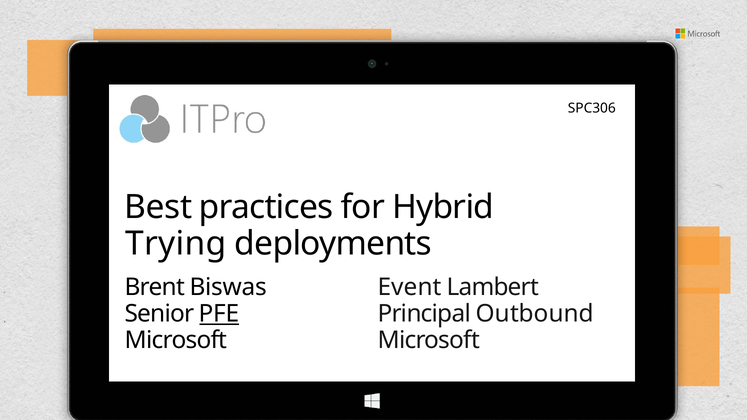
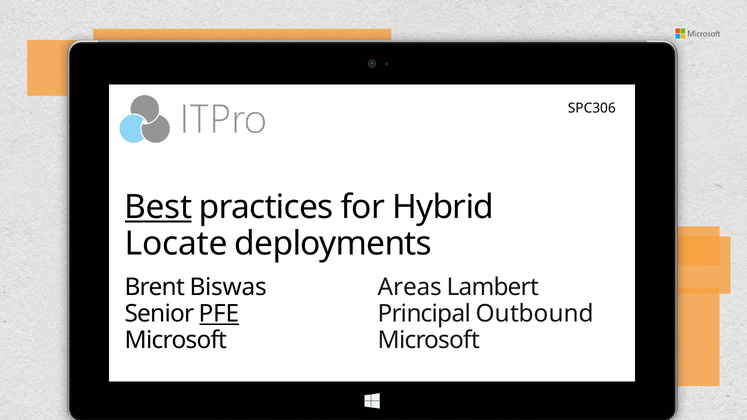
Best underline: none -> present (158, 207)
Trying: Trying -> Locate (176, 244)
Event: Event -> Areas (410, 288)
